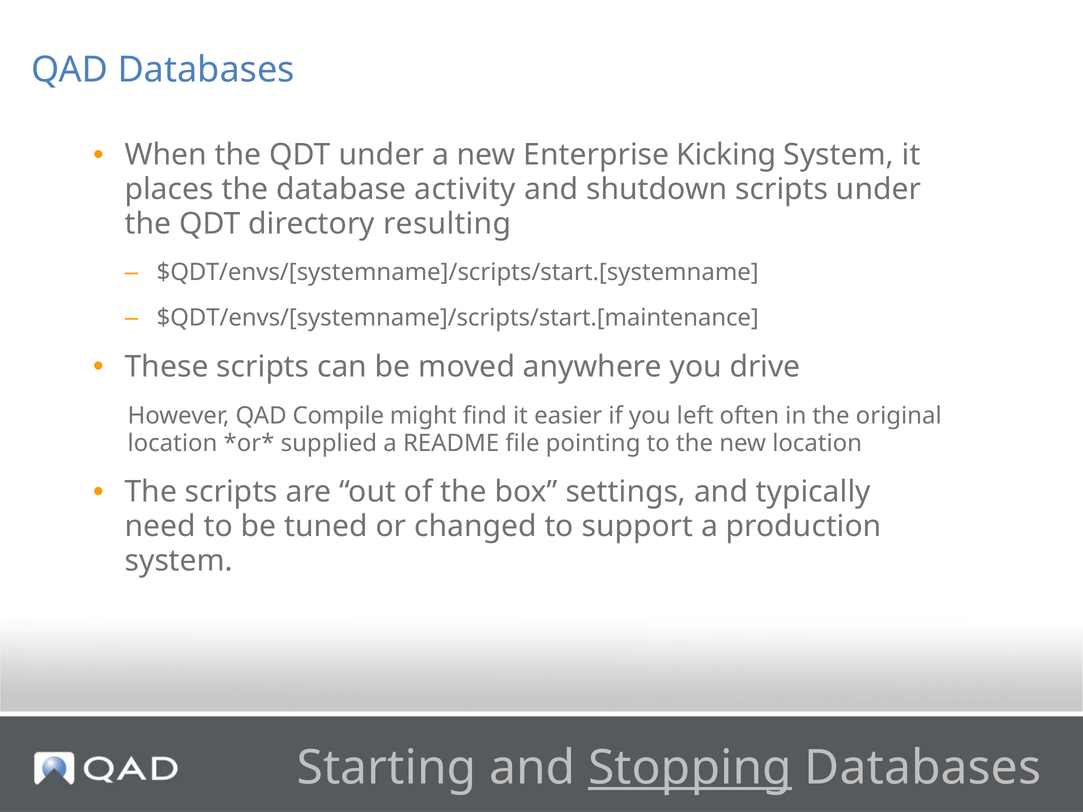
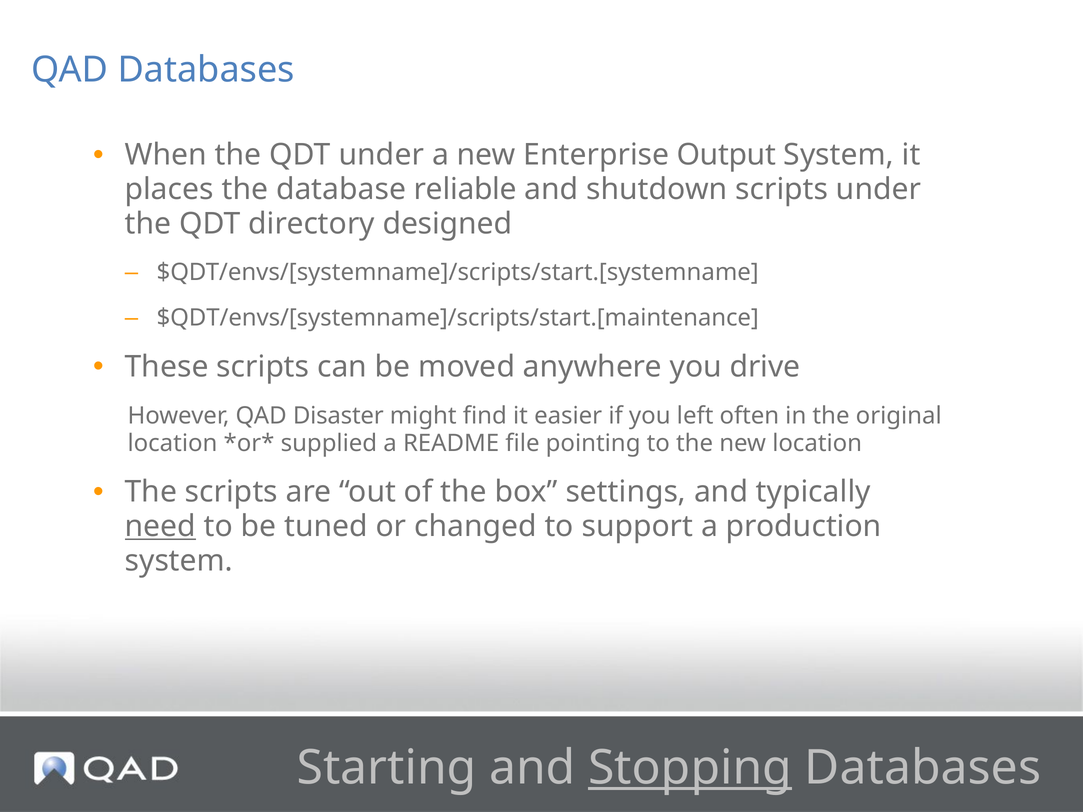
Kicking: Kicking -> Output (726, 155)
activity: activity -> reliable (465, 189)
resulting: resulting -> designed (447, 224)
Compile: Compile -> Disaster (338, 416)
need underline: none -> present (160, 526)
